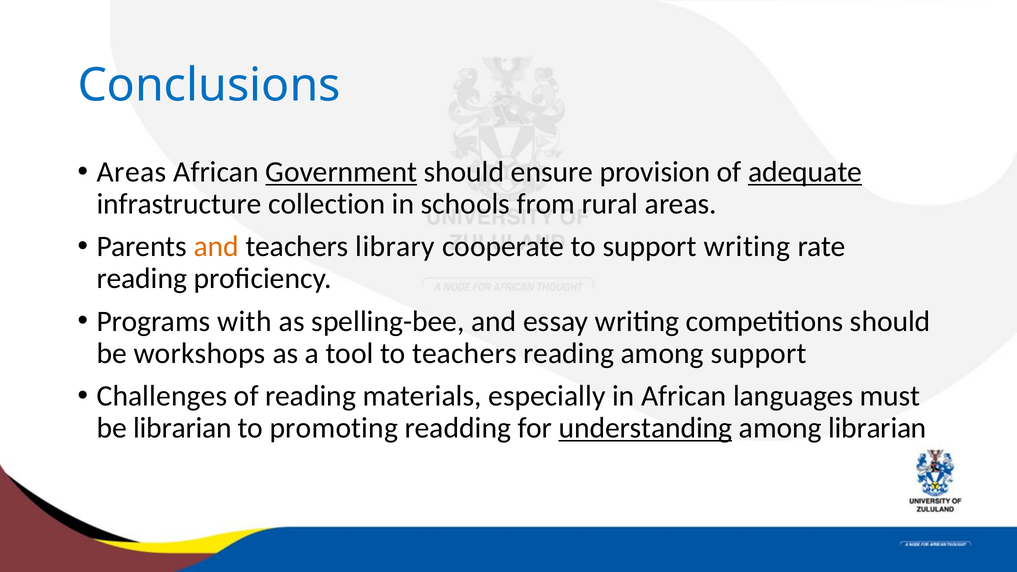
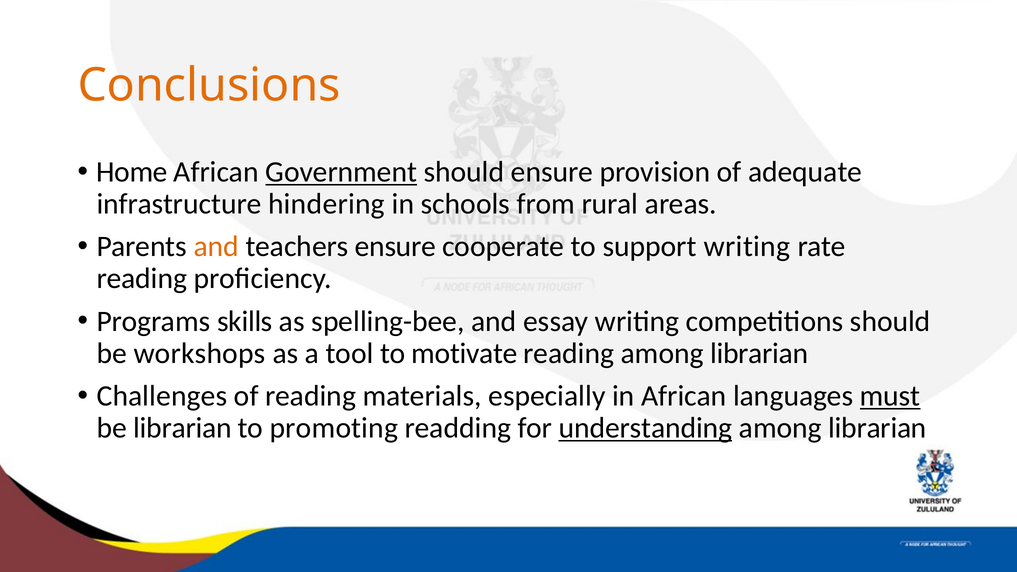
Conclusions colour: blue -> orange (209, 85)
Areas: Areas -> Home (132, 172)
adequate underline: present -> none (805, 172)
collection: collection -> hindering (326, 204)
teachers library: library -> ensure (395, 247)
with: with -> skills (245, 321)
to teachers: teachers -> motivate (465, 353)
reading among support: support -> librarian (759, 353)
must underline: none -> present (890, 396)
